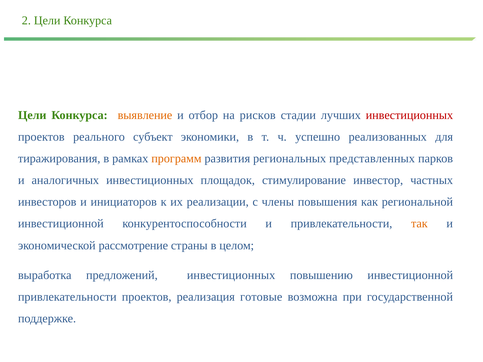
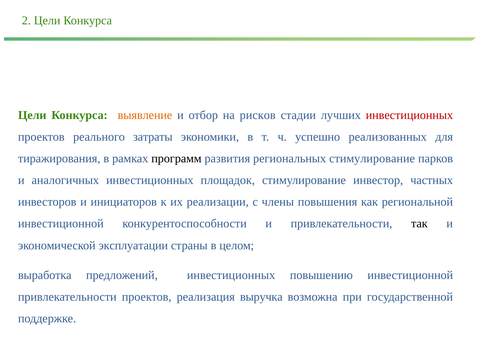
субъект: субъект -> затраты (153, 137)
программ colour: orange -> black (176, 159)
региональных представленных: представленных -> стимулирование (372, 159)
так colour: orange -> black (419, 224)
рассмотрение: рассмотрение -> эксплуатации (133, 246)
готовые: готовые -> выручка (261, 297)
